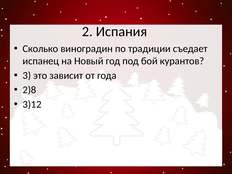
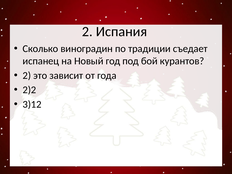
3: 3 -> 2 (27, 75)
2)8: 2)8 -> 2)2 (29, 90)
